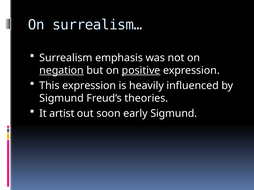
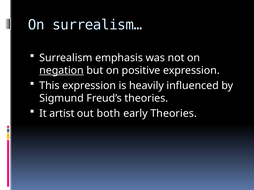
positive underline: present -> none (141, 71)
soon: soon -> both (108, 114)
early Sigmund: Sigmund -> Theories (174, 114)
